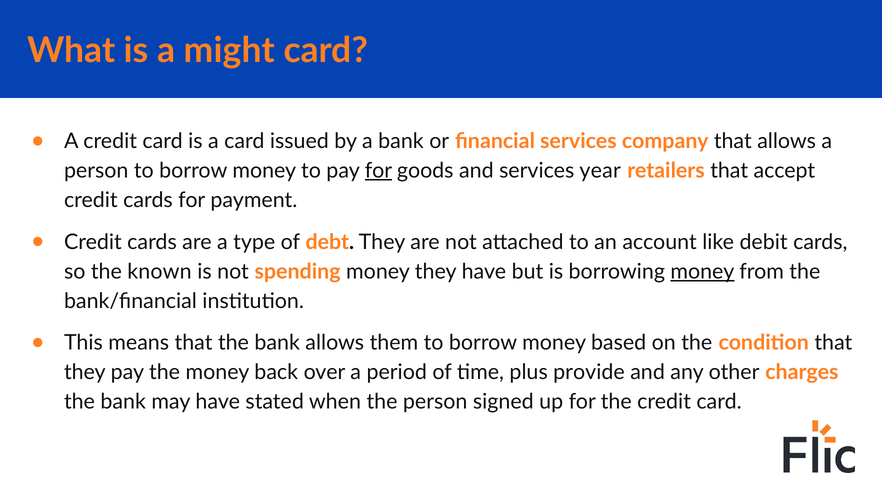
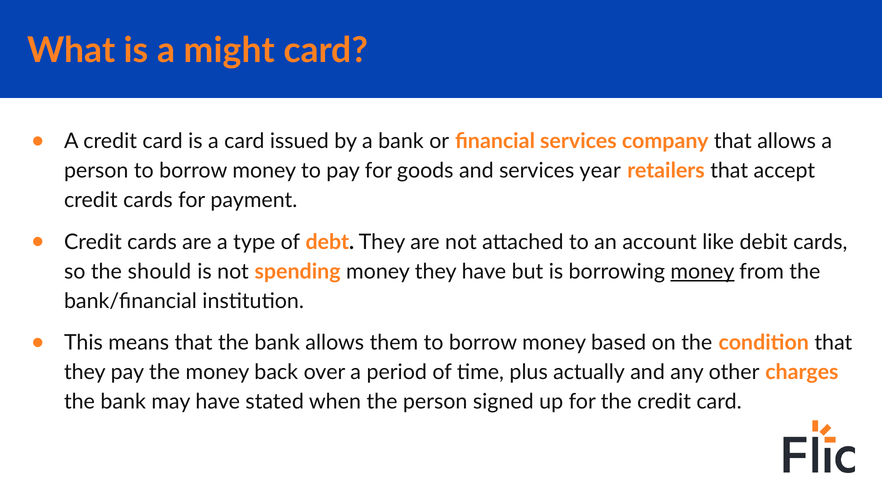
for underline: present -> none (378, 171)
known: known -> should (159, 272)
provide: provide -> actually (589, 372)
